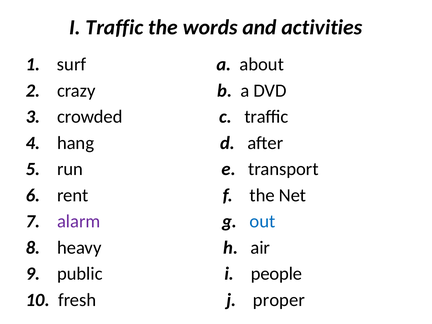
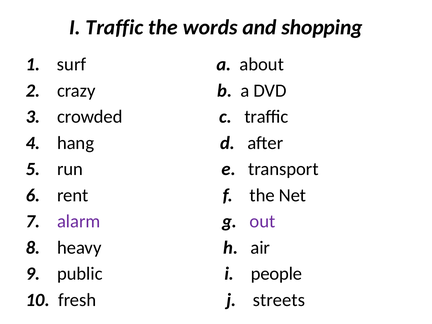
activities: activities -> shopping (322, 27)
out colour: blue -> purple (262, 221)
proper: proper -> streets (279, 300)
